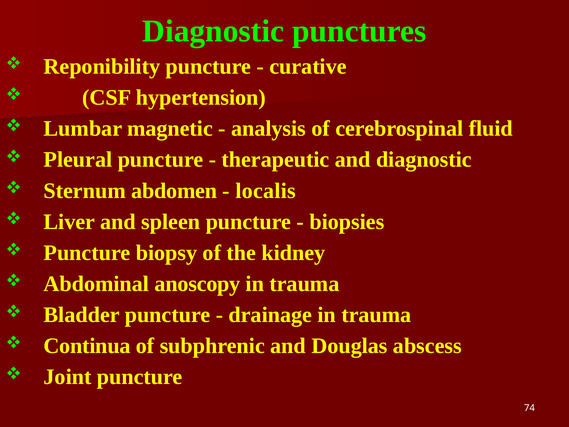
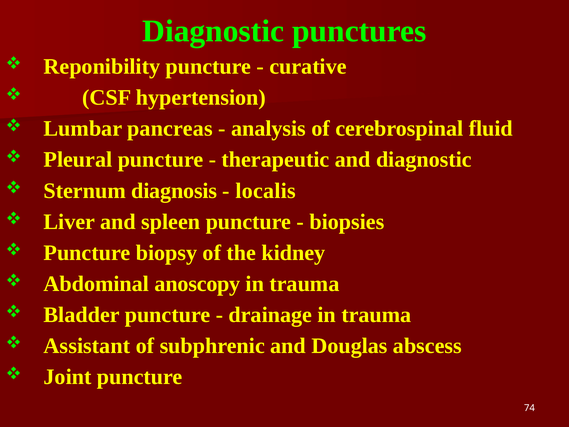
magnetic: magnetic -> pancreas (170, 129)
abdomen: abdomen -> diagnosis (174, 191)
Continua: Continua -> Assistant (87, 346)
